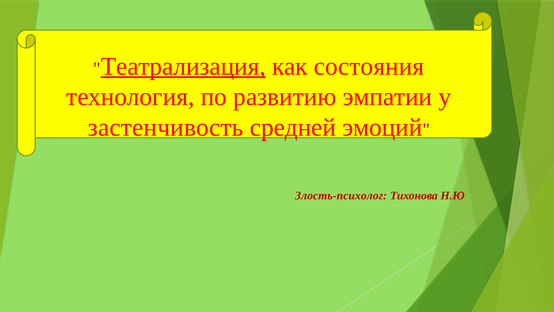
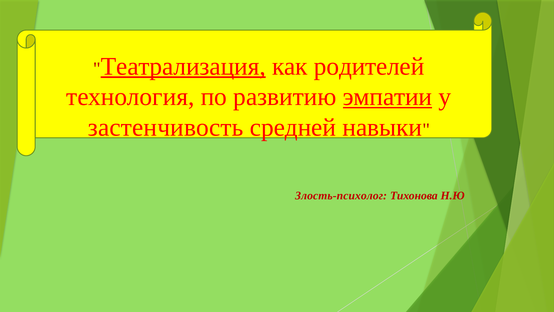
состояния: состояния -> родителей (369, 66)
эмпатии underline: none -> present (388, 97)
эмоций: эмоций -> навыки (382, 127)
